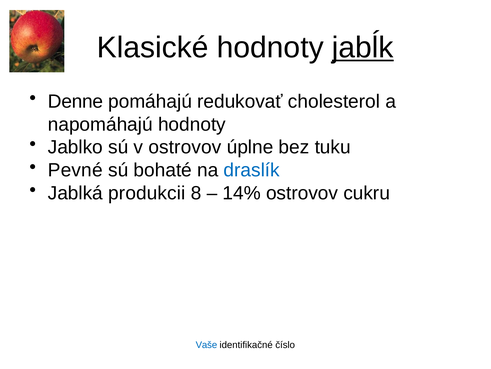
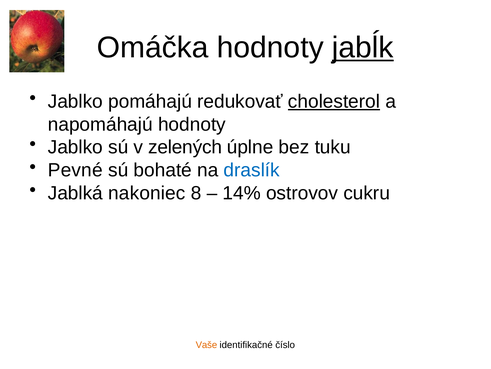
Klasické: Klasické -> Omáčka (153, 48)
Denne: Denne -> Jablko (75, 101)
cholesterol underline: none -> present (334, 101)
v ostrovov: ostrovov -> zelených (185, 147)
produkcii: produkcii -> nakoniec (147, 193)
Vaše colour: blue -> orange (206, 344)
